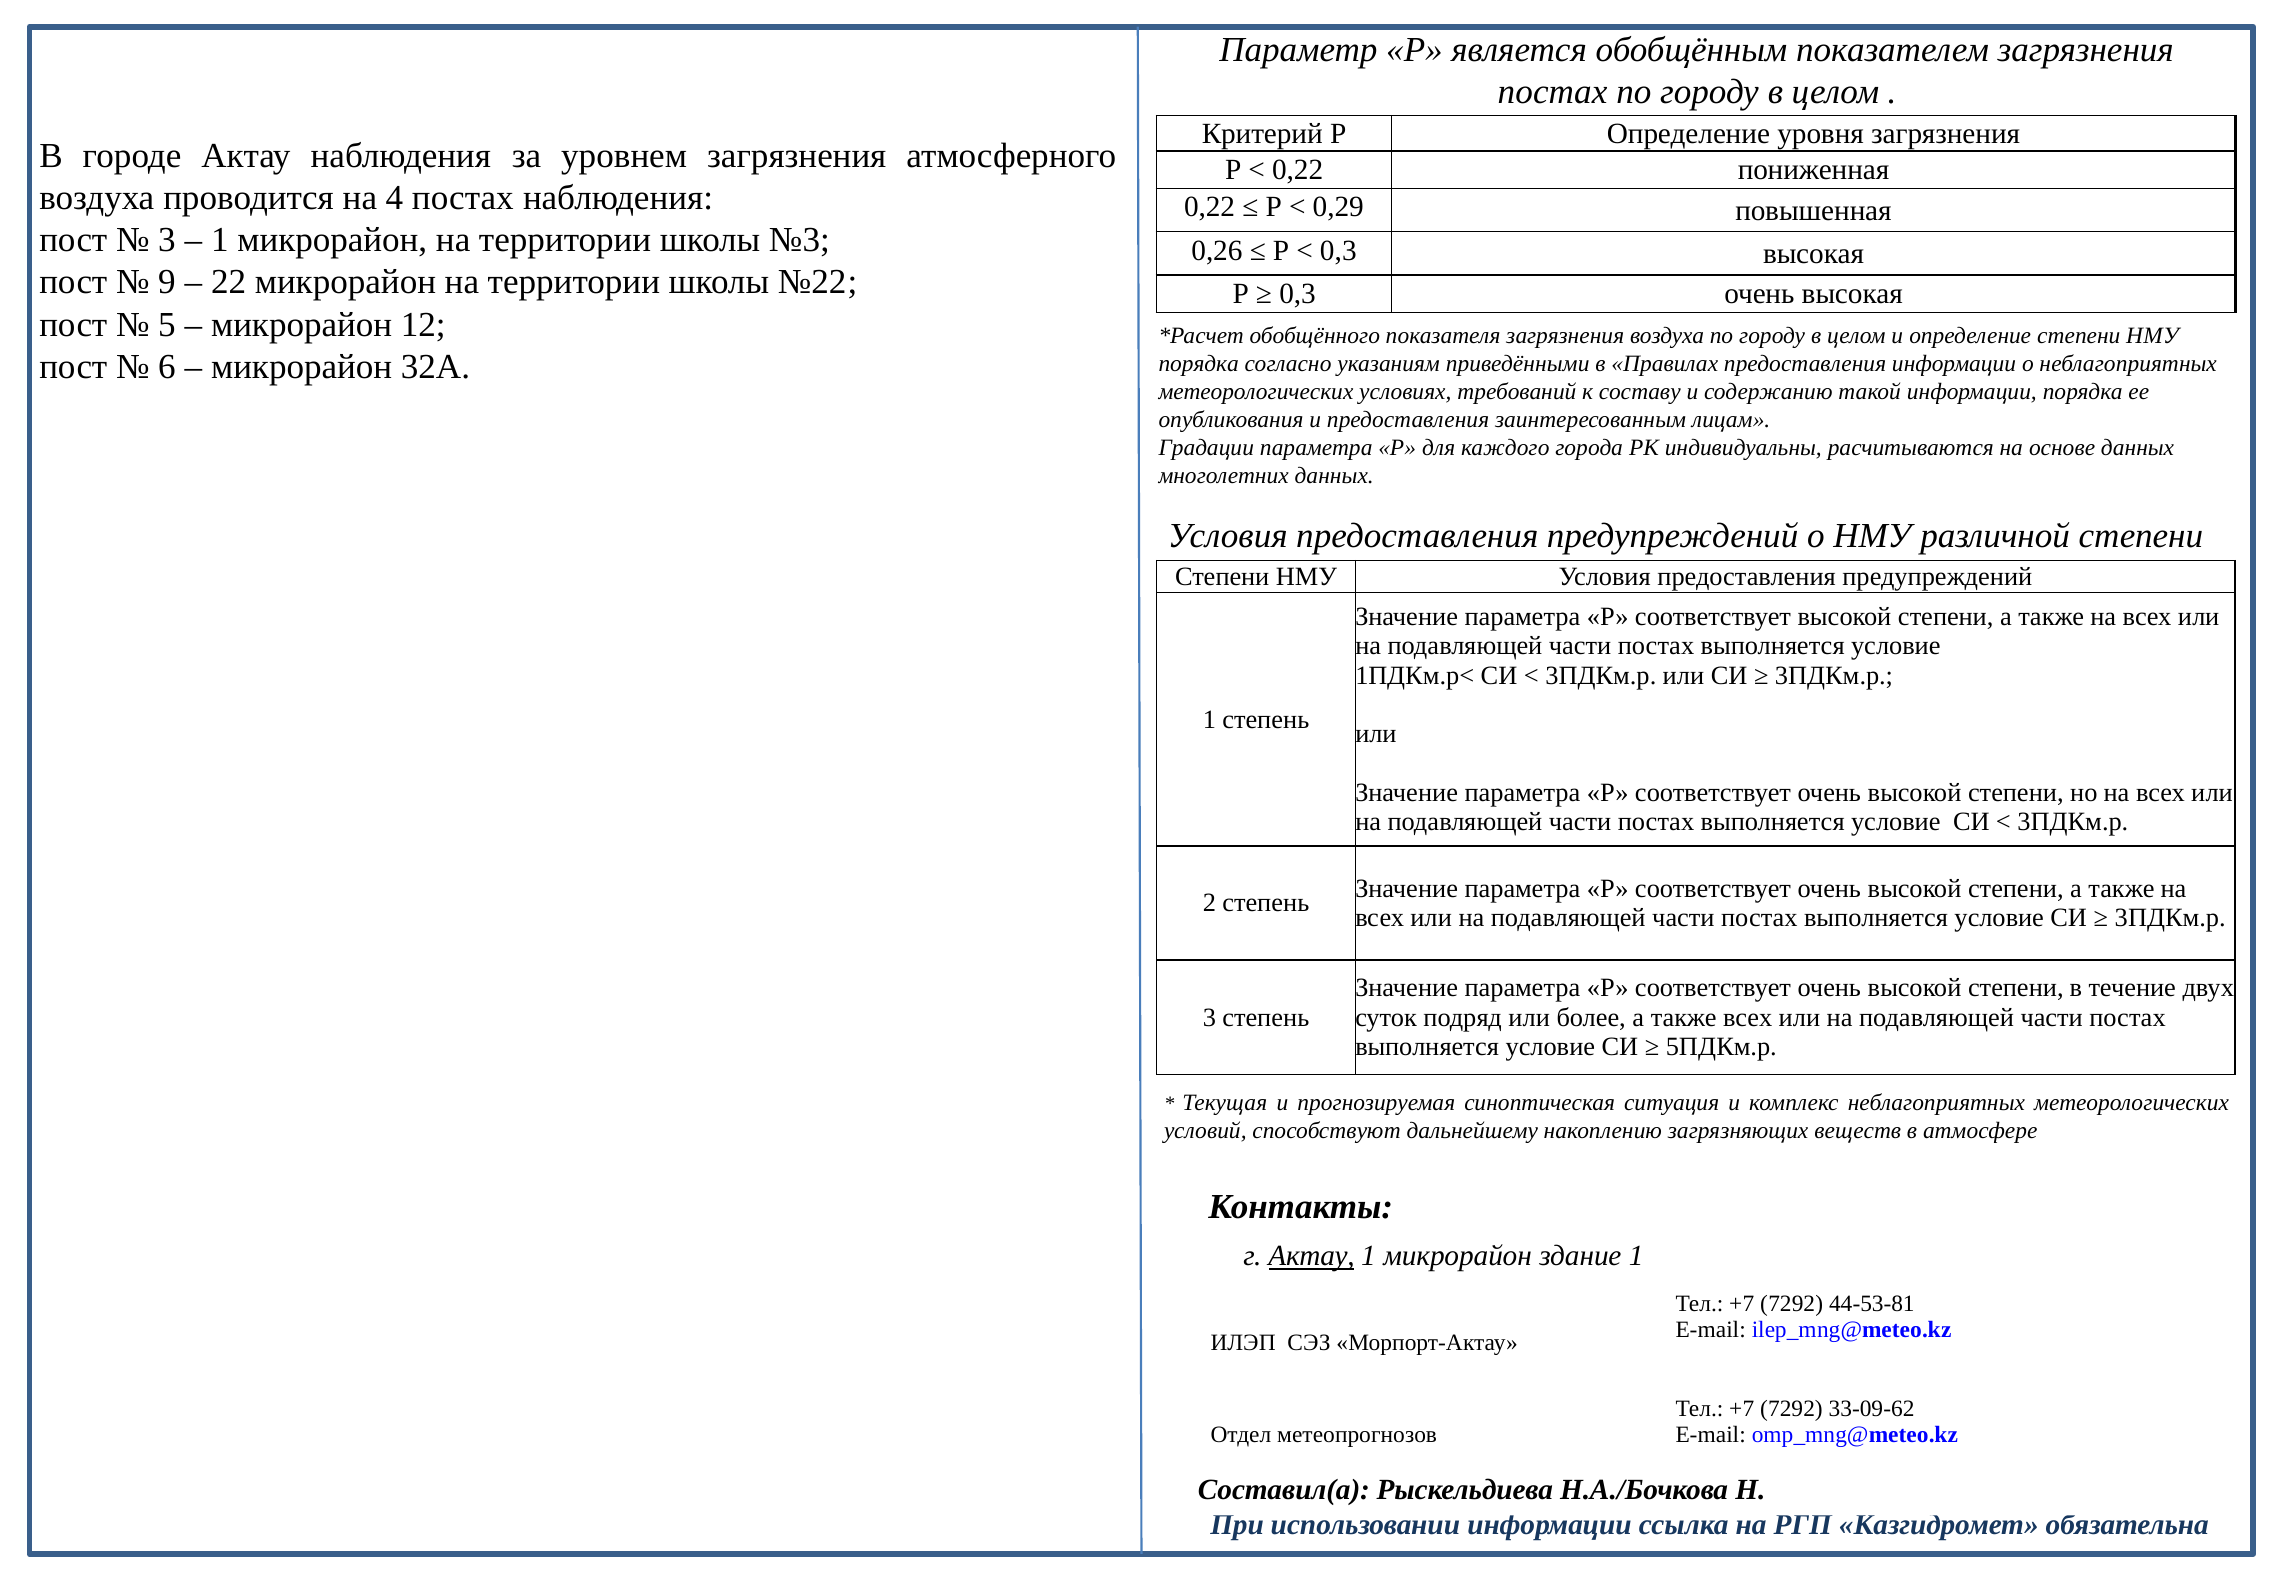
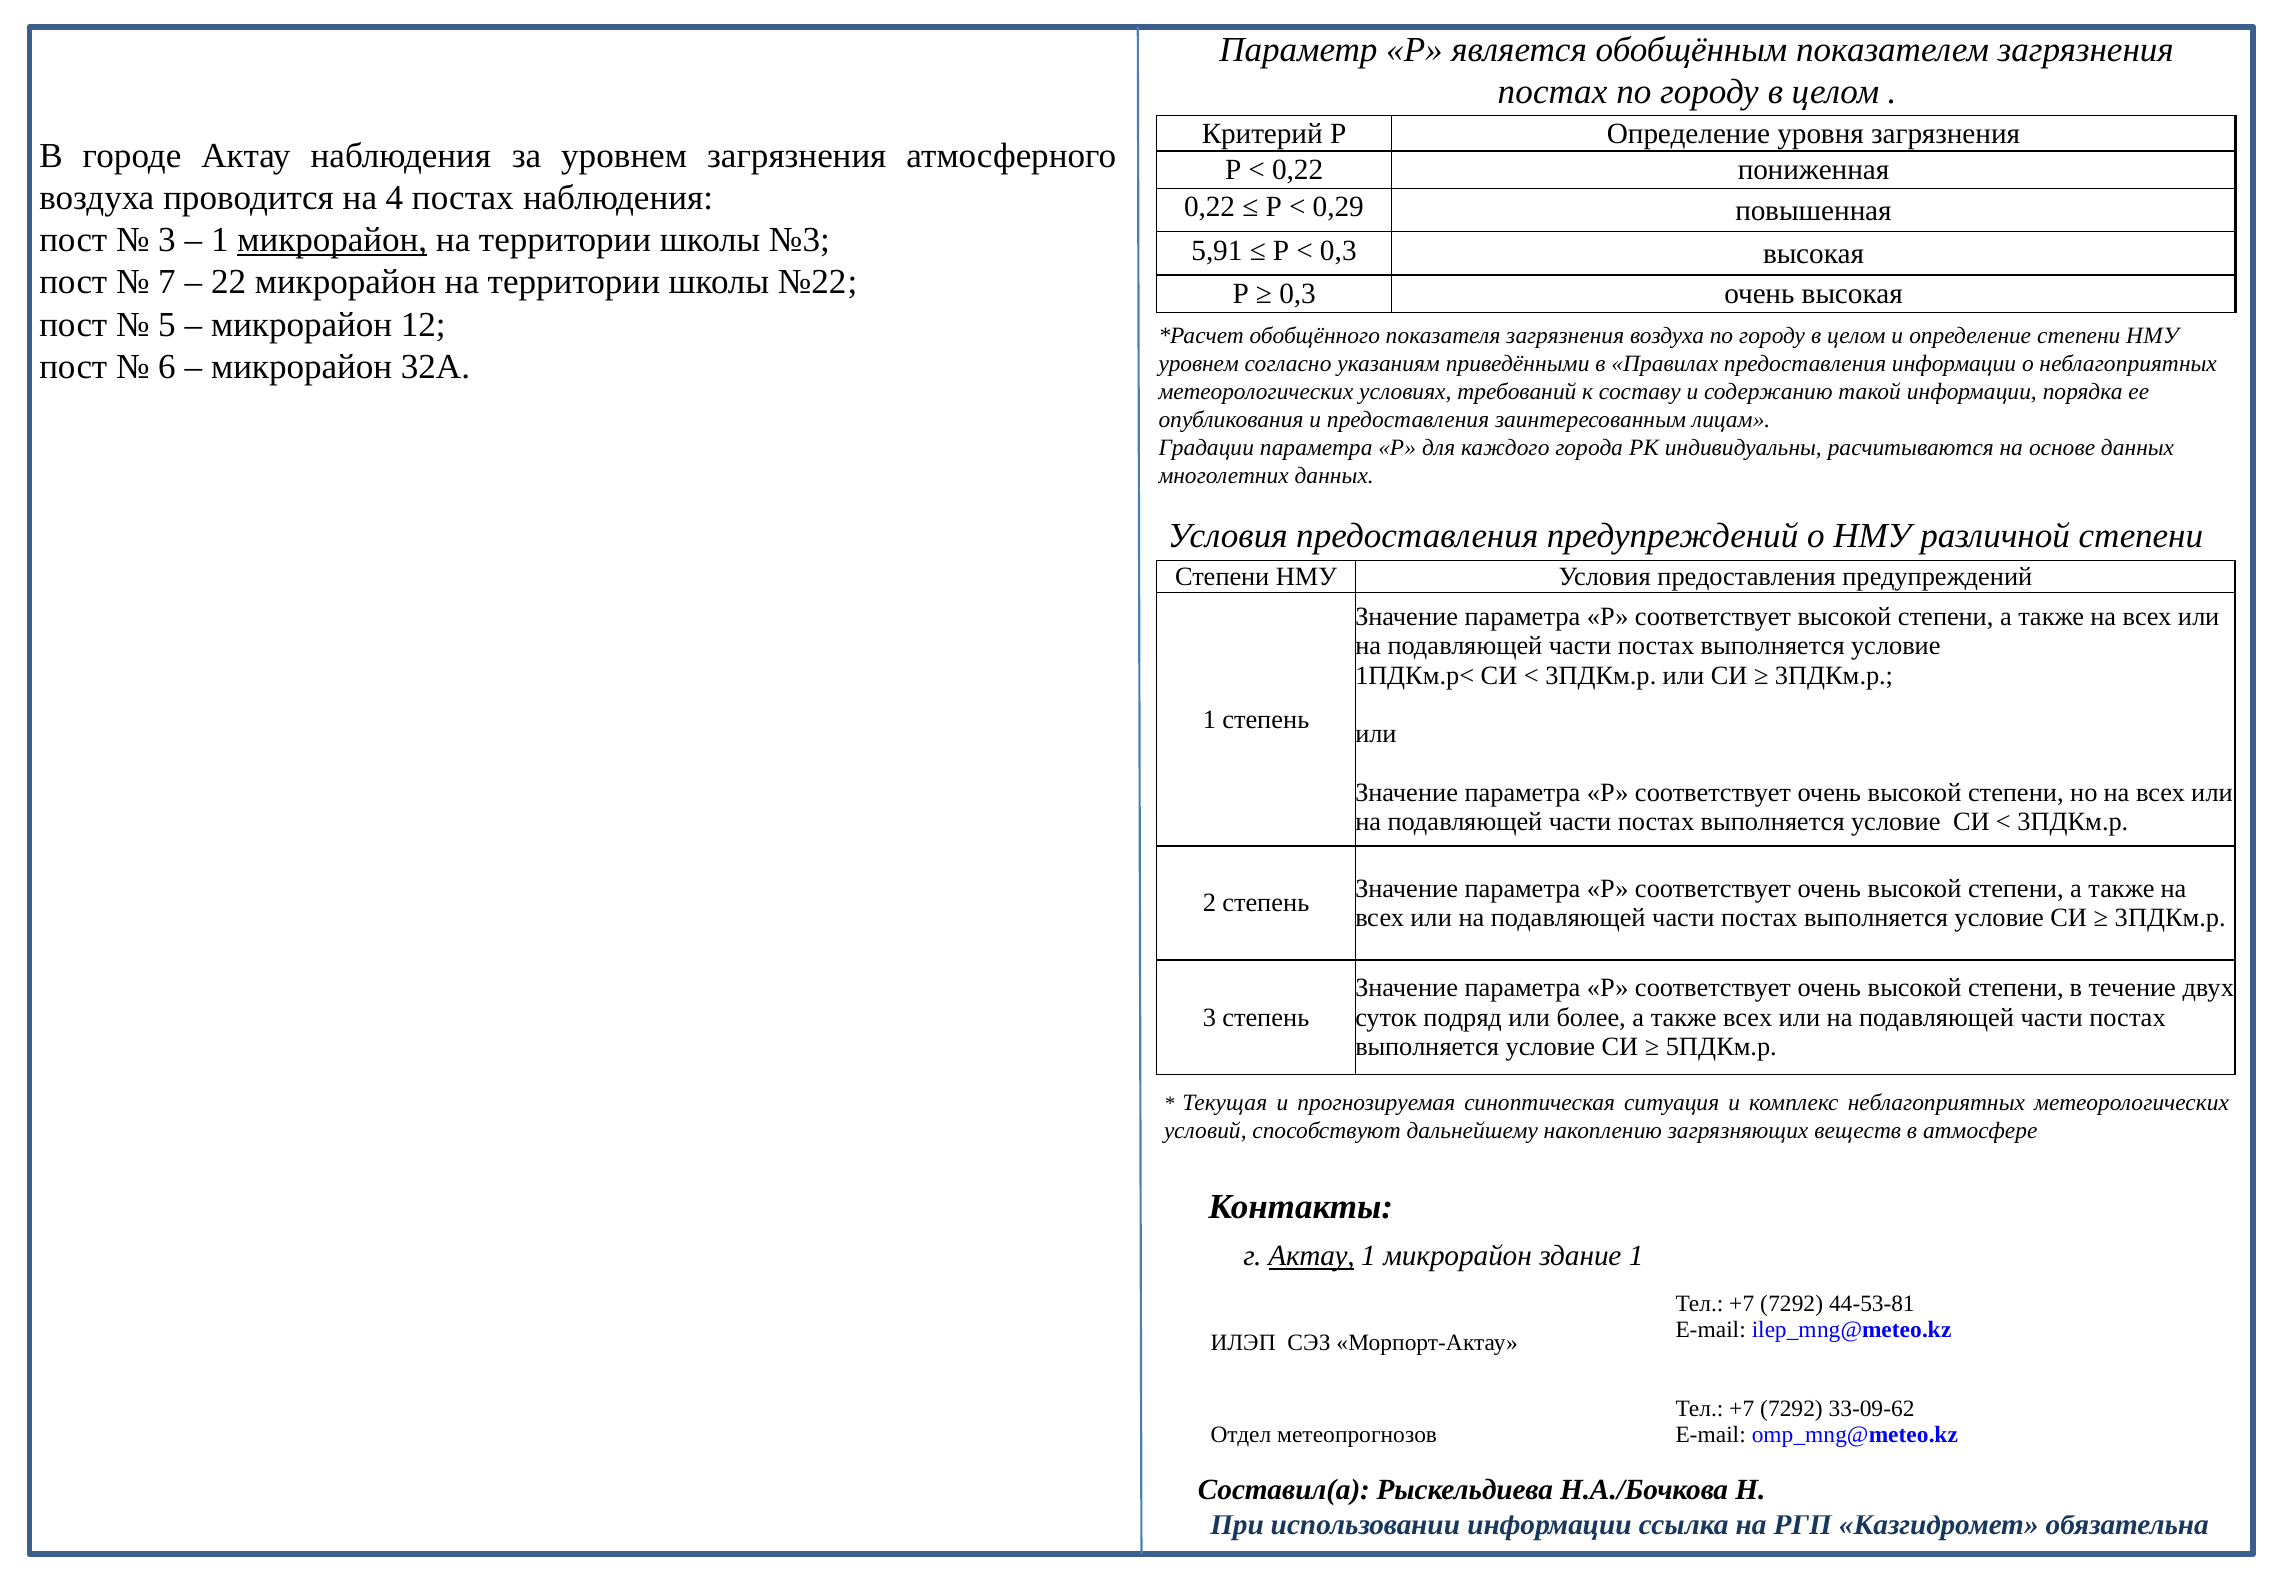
микрорайон underline: none -> present (332, 240)
0,26: 0,26 -> 5,91 (1217, 250)
9: 9 -> 7 (167, 282)
порядка: порядка -> уровнем (1199, 363)
